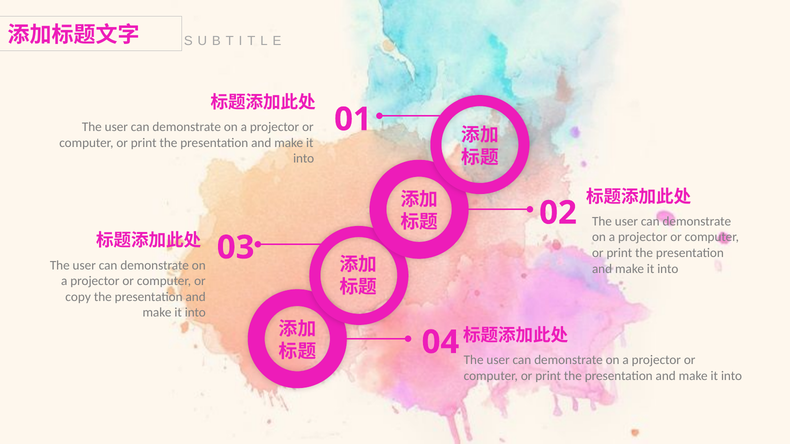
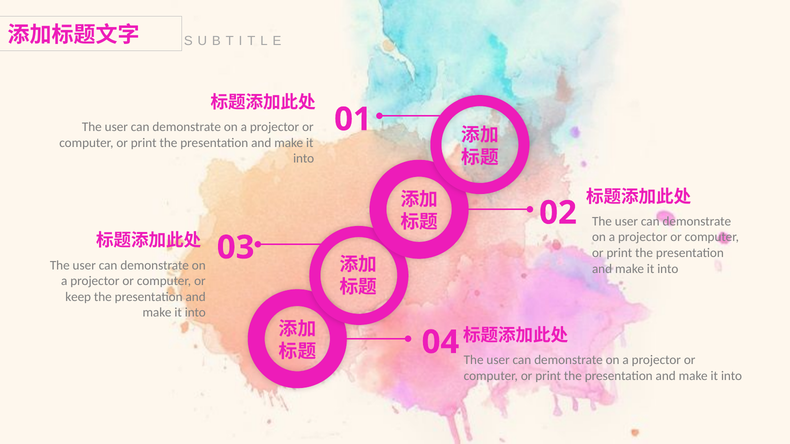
copy: copy -> keep (78, 297)
